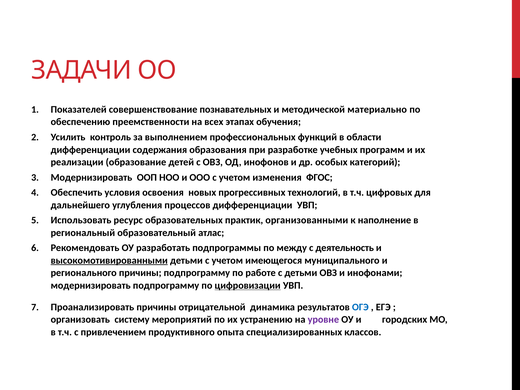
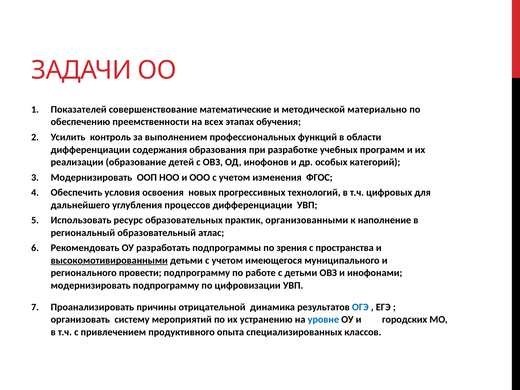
познавательных: познавательных -> математические (236, 109)
между: между -> зрения (292, 248)
деятельность: деятельность -> пространства (345, 248)
регионального причины: причины -> провести (140, 273)
цифровизации underline: present -> none (248, 285)
уровне colour: purple -> blue (323, 320)
